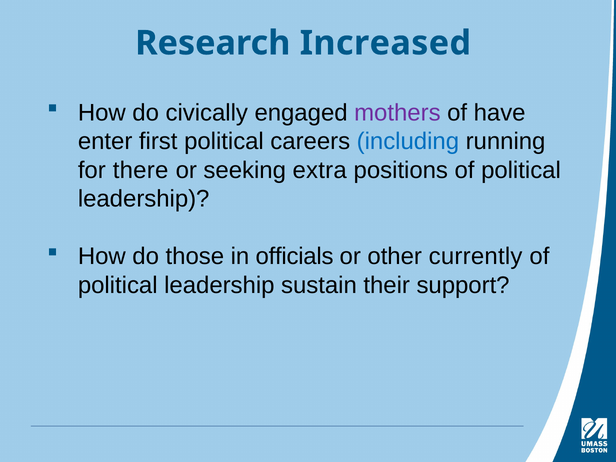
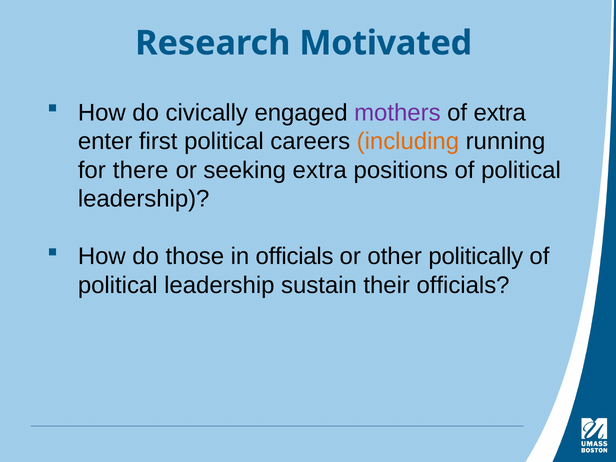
Increased: Increased -> Motivated (386, 43)
of have: have -> extra (500, 113)
including colour: blue -> orange (408, 141)
currently: currently -> politically (476, 257)
their support: support -> officials (463, 285)
